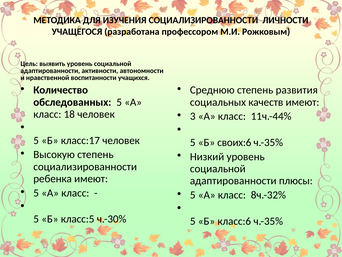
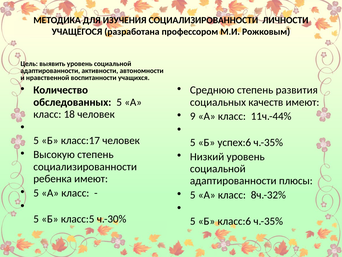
3: 3 -> 9 (193, 116)
своих:6: своих:6 -> успех:6 (234, 142)
